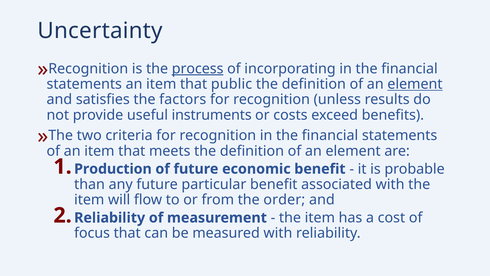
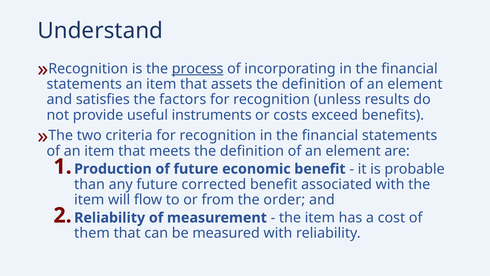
Uncertainty: Uncertainty -> Understand (100, 31)
public: public -> assets (232, 84)
element underline: present -> none (415, 84)
particular: particular -> corrected (214, 184)
focus: focus -> them (92, 233)
